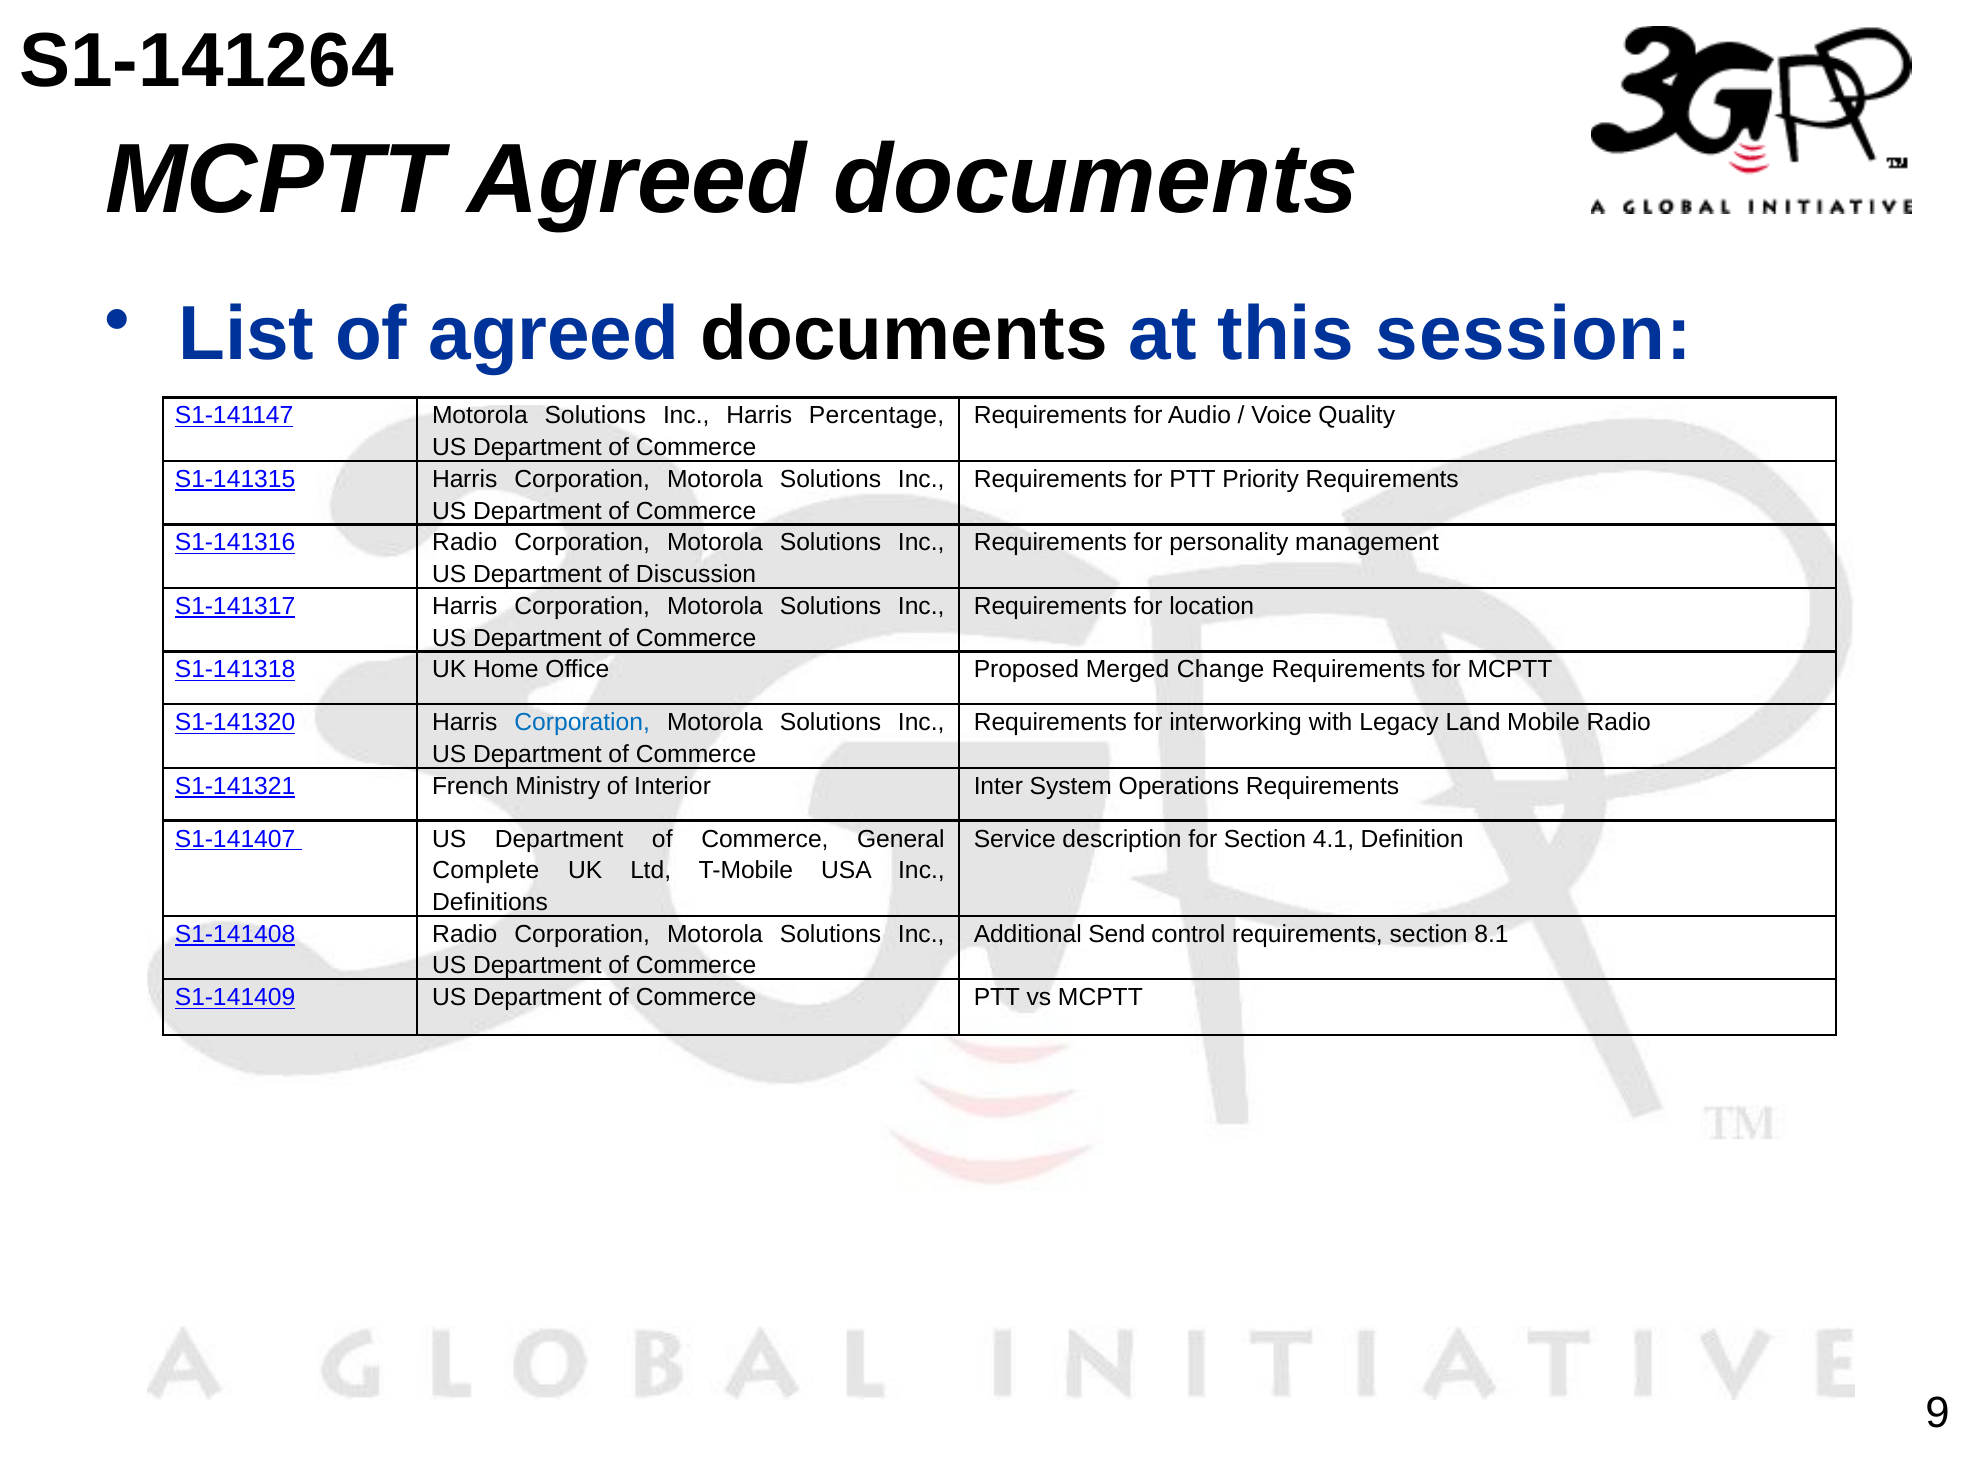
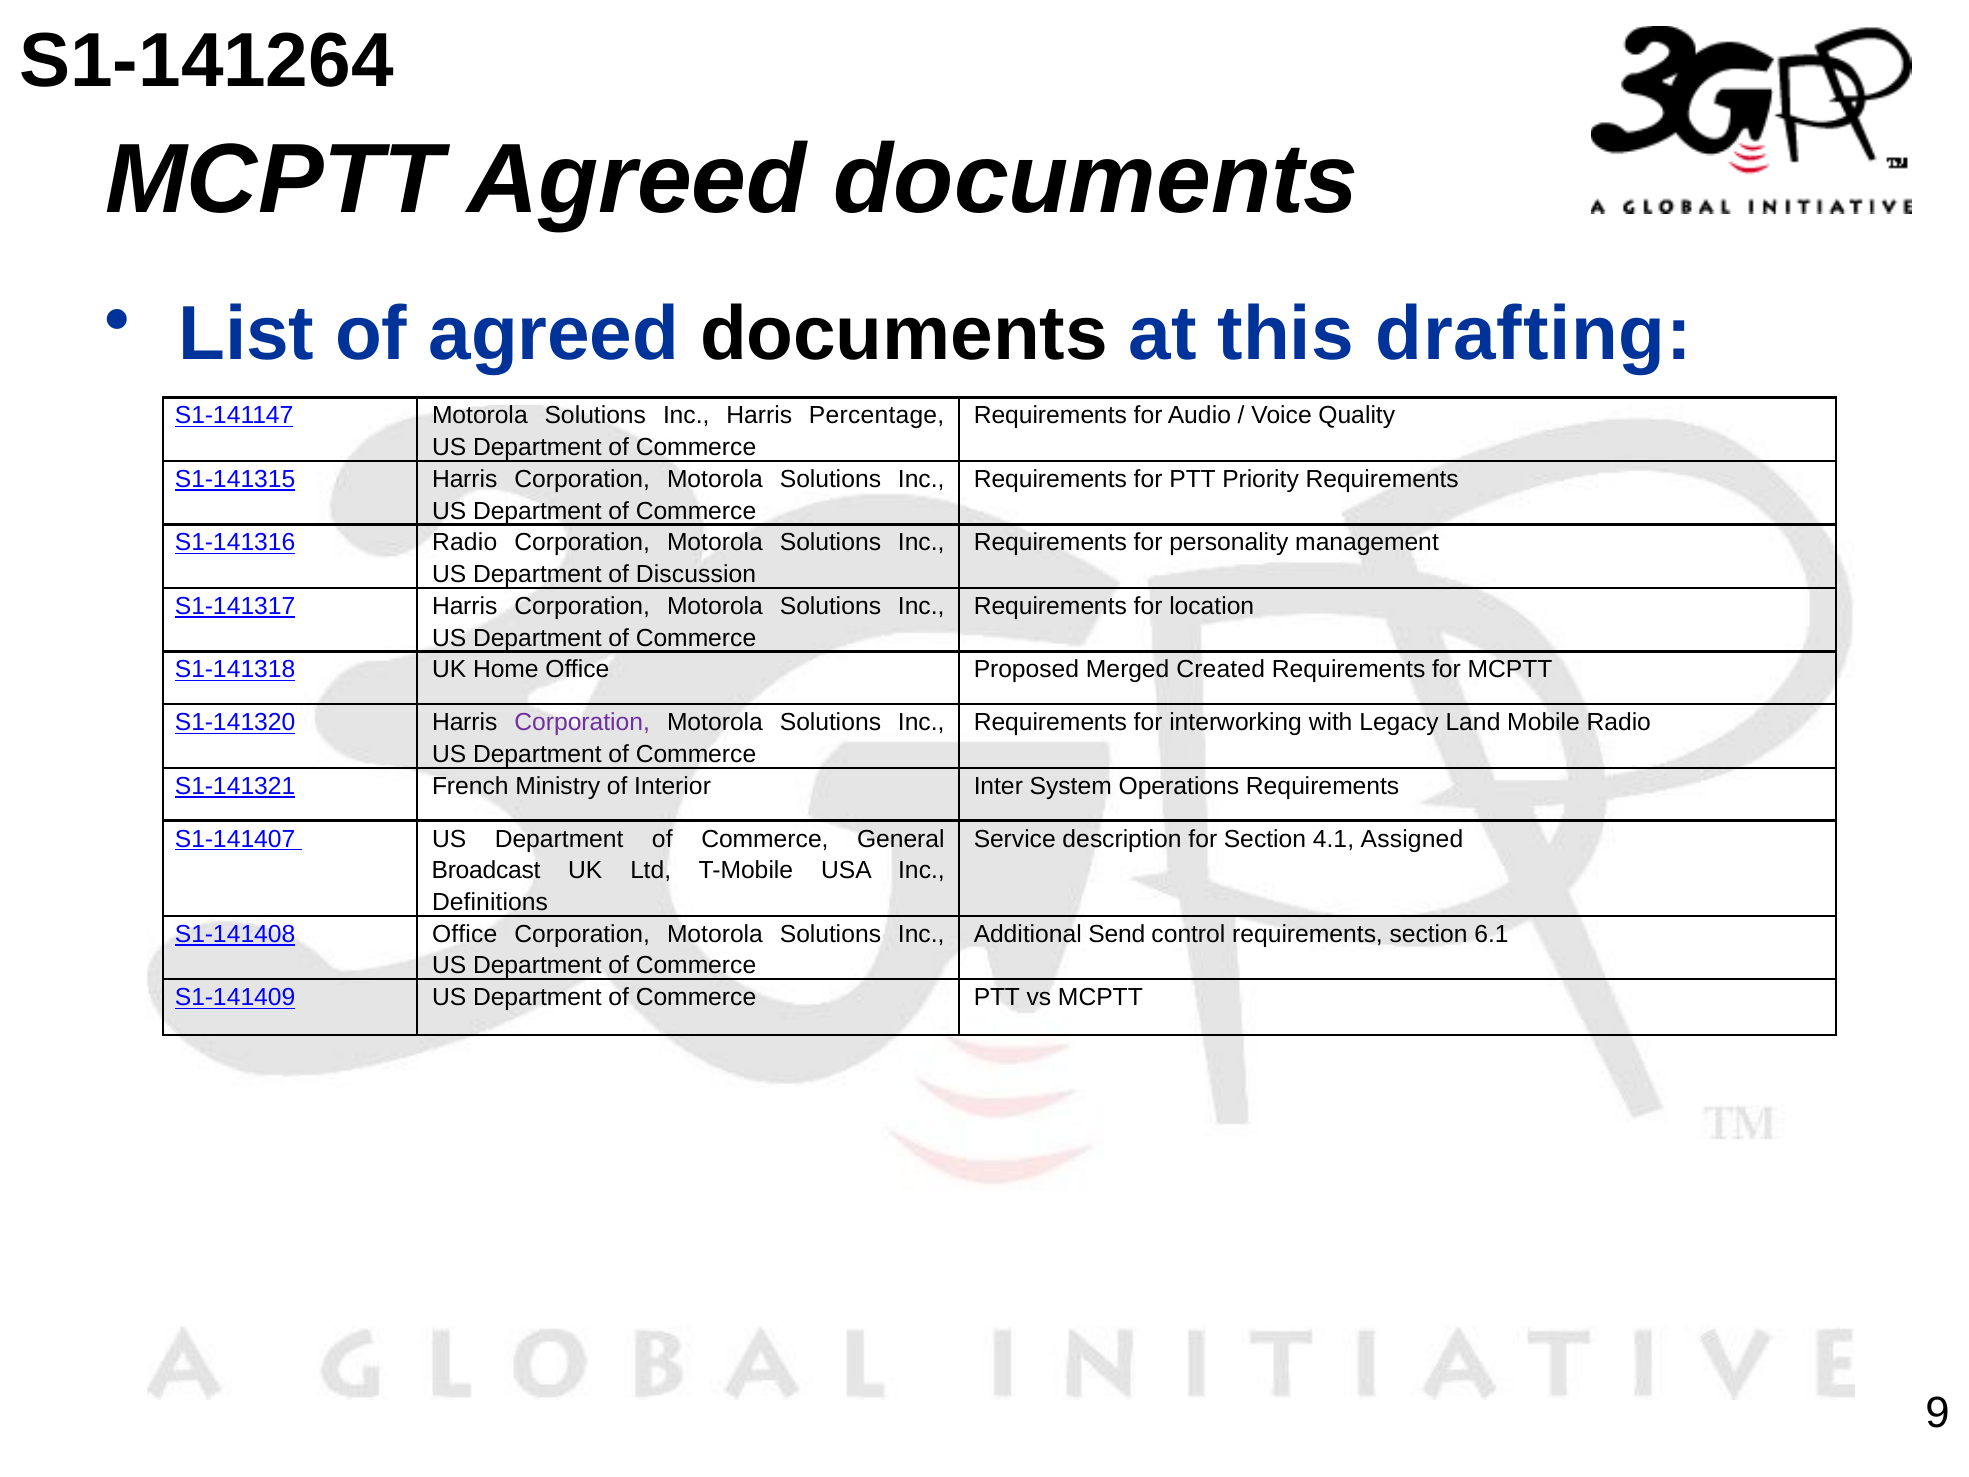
session: session -> drafting (1534, 334)
Change: Change -> Created (1221, 670)
Corporation colour: blue -> purple (582, 722)
Definition: Definition -> Assigned (1412, 839)
Complete: Complete -> Broadcast (486, 870)
S1-141408 Radio: Radio -> Office (465, 934)
8.1: 8.1 -> 6.1 (1491, 934)
